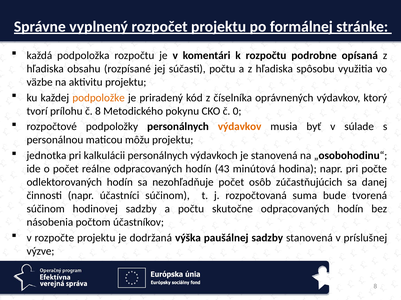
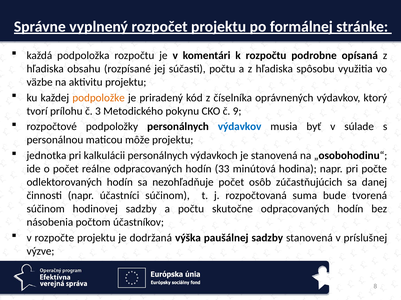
č 8: 8 -> 3 (98, 111)
0: 0 -> 9 (237, 111)
výdavkov colour: orange -> blue (240, 127)
môžu: môžu -> môže (137, 140)
43: 43 -> 33 (222, 169)
